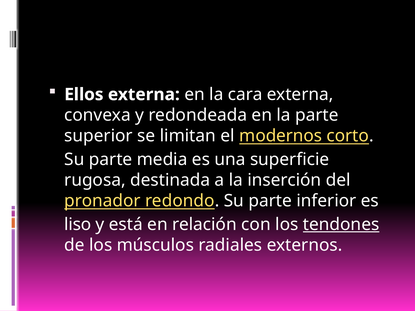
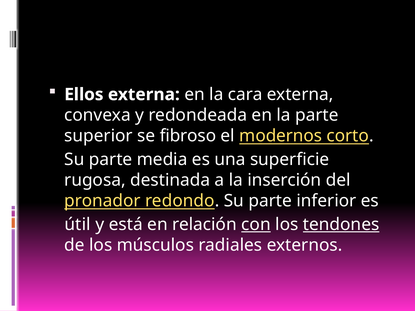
limitan: limitan -> fibroso (188, 136)
liso: liso -> útil (78, 225)
con underline: none -> present (256, 225)
